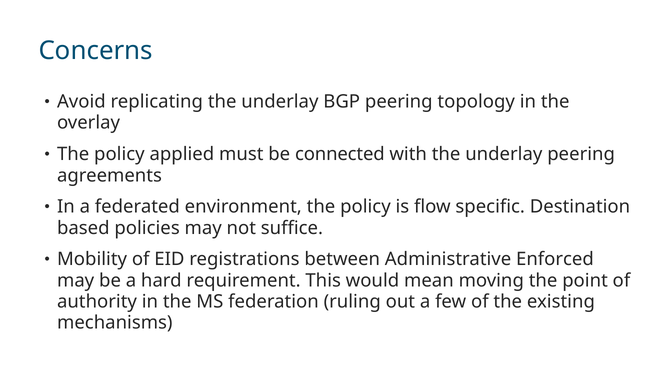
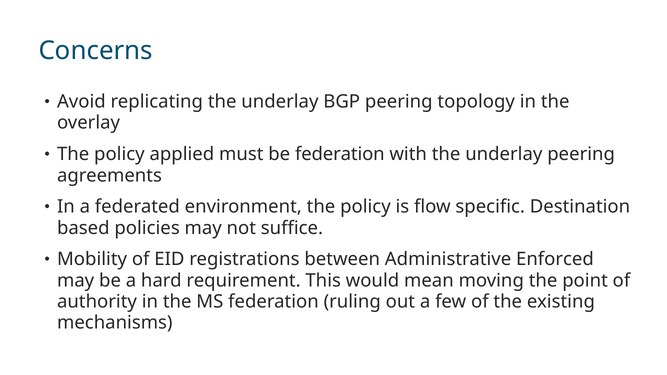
be connected: connected -> federation (340, 154)
